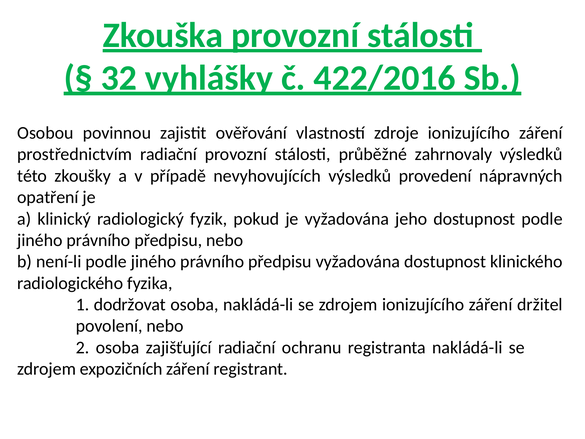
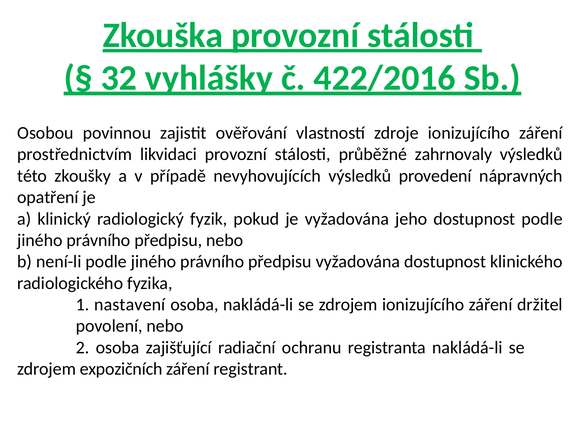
prostřednictvím radiační: radiační -> likvidaci (169, 154)
dodržovat: dodržovat -> nastavení (130, 304)
